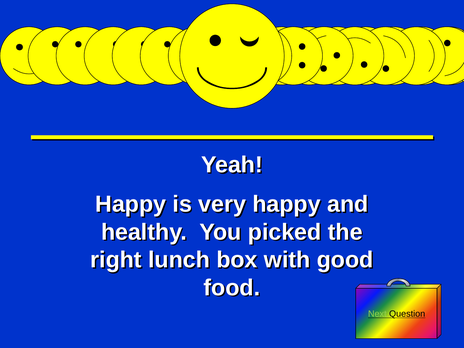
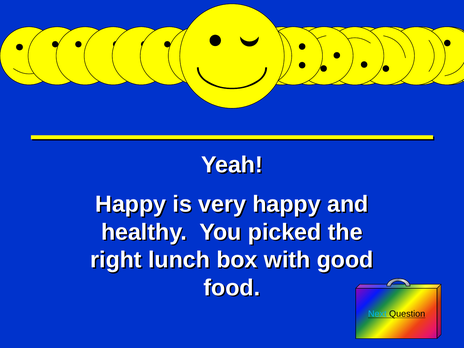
Next colour: light green -> light blue (377, 314)
